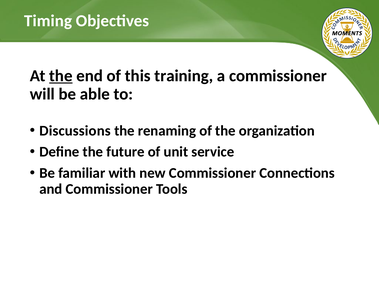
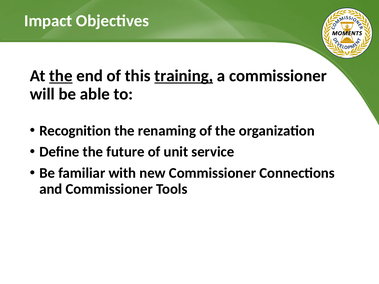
Timing: Timing -> Impact (48, 21)
training underline: none -> present (184, 76)
Discussions: Discussions -> Recognition (75, 131)
